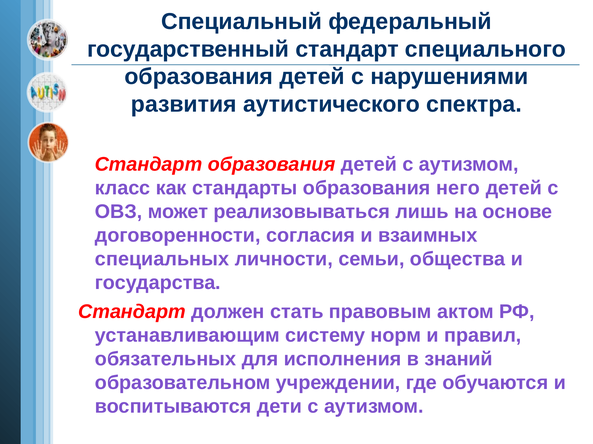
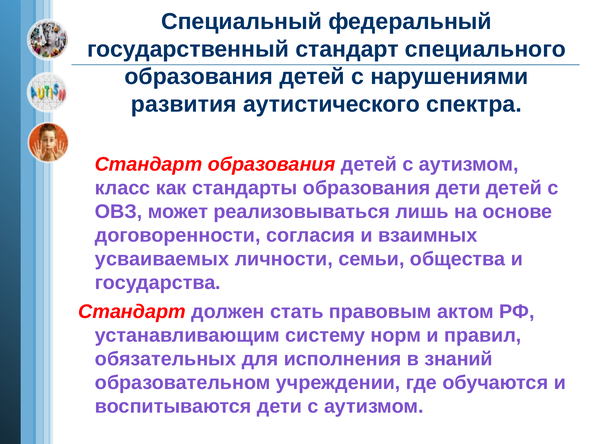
образования него: него -> дети (458, 188)
специальных: специальных -> усваиваемых (162, 259)
